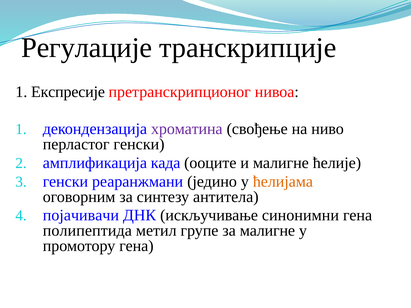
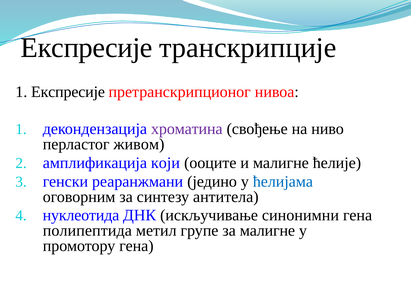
Регулације: Регулације -> Експресије (87, 48)
перластог генски: генски -> живом (139, 144)
када: када -> који (165, 163)
ћелијама colour: orange -> blue (283, 182)
појачивачи: појачивачи -> нуклеотида (81, 215)
